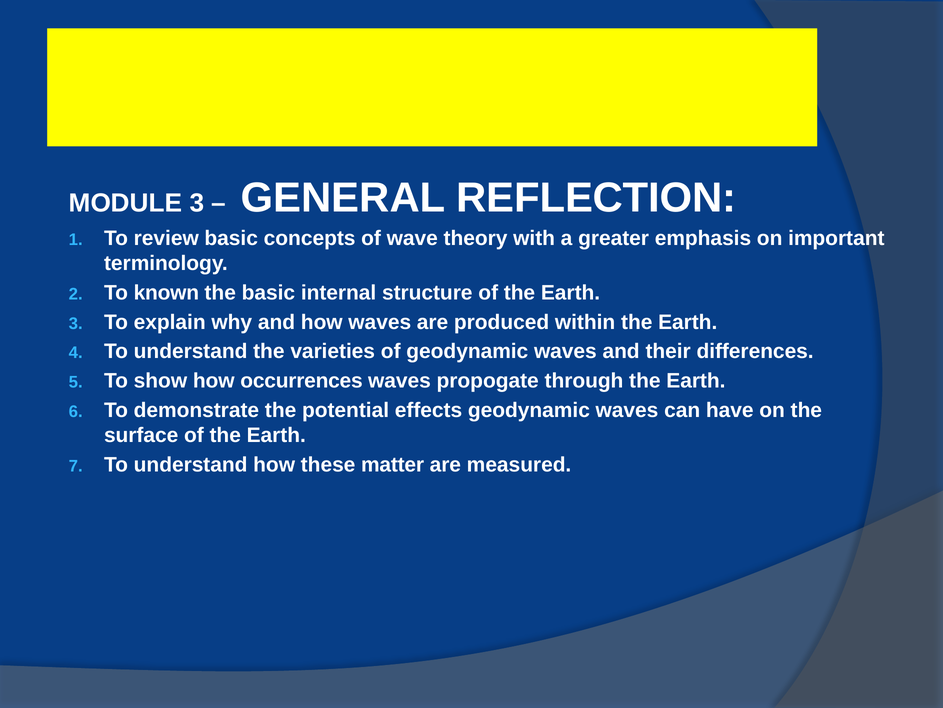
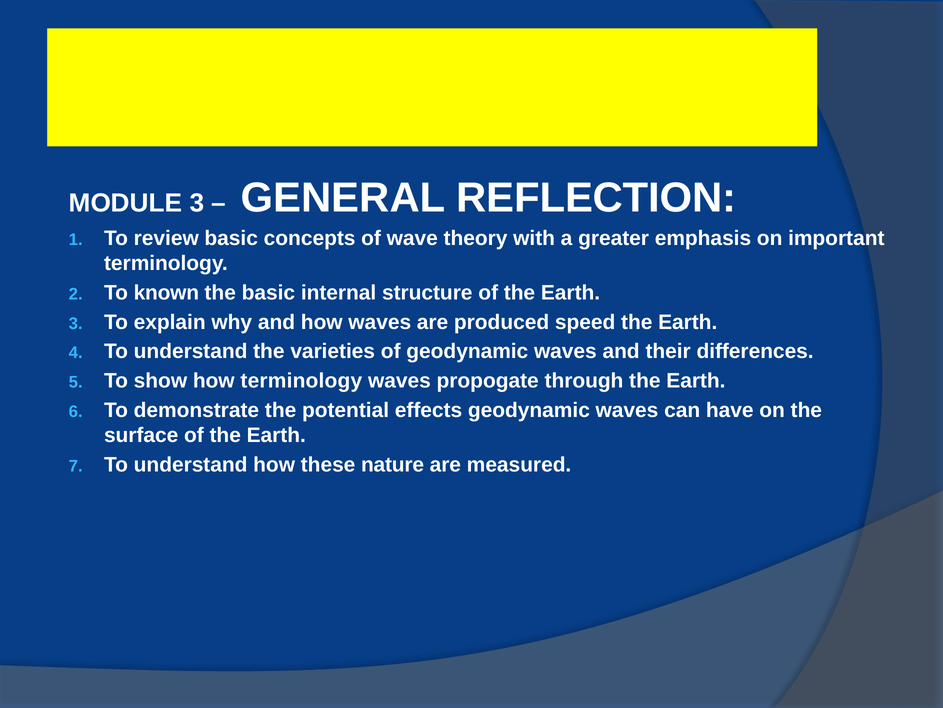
within: within -> speed (585, 322)
how occurrences: occurrences -> terminology (301, 380)
matter: matter -> nature (393, 464)
